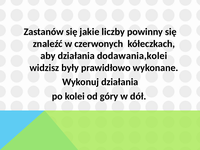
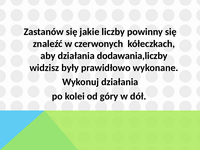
dodawania,kolei: dodawania,kolei -> dodawania,liczby (132, 56)
